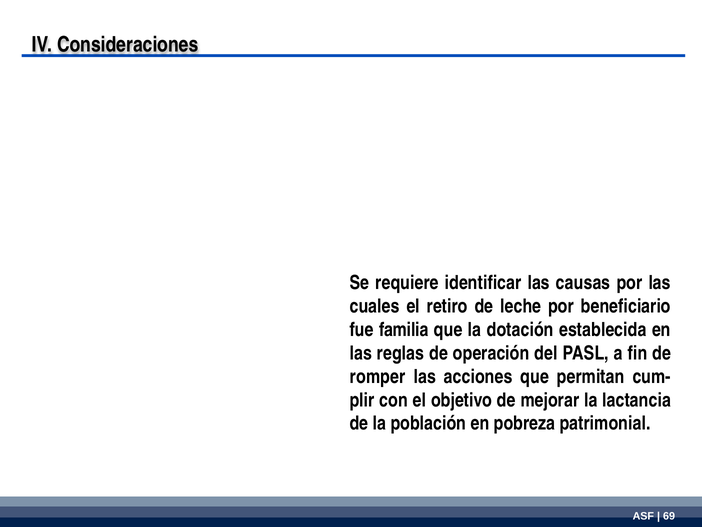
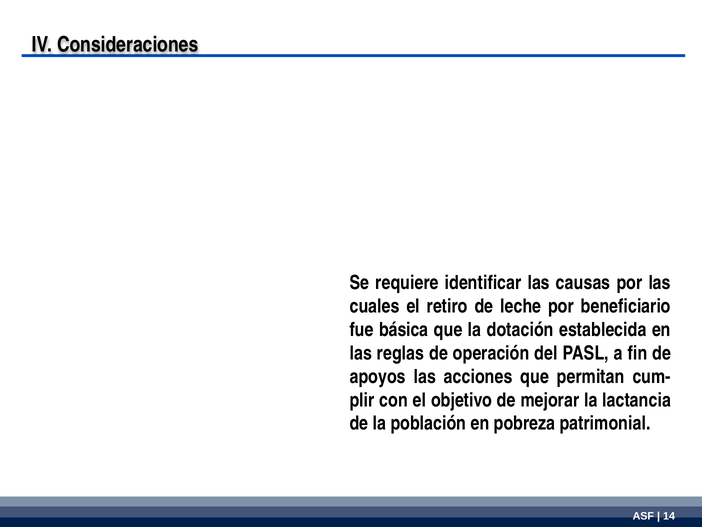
familia: familia -> básica (404, 329)
romper: romper -> apoyos (378, 376)
69: 69 -> 14 (669, 516)
